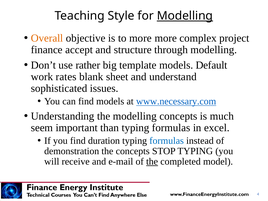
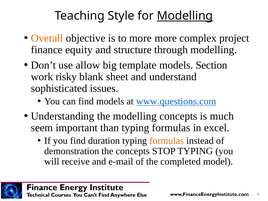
accept: accept -> equity (79, 50)
rather: rather -> allow (88, 65)
Default: Default -> Section (211, 65)
rates: rates -> risky (66, 77)
www.necessary.com: www.necessary.com -> www.questions.com (176, 101)
formulas colour: blue -> orange (167, 141)
the underline: present -> none (152, 162)
